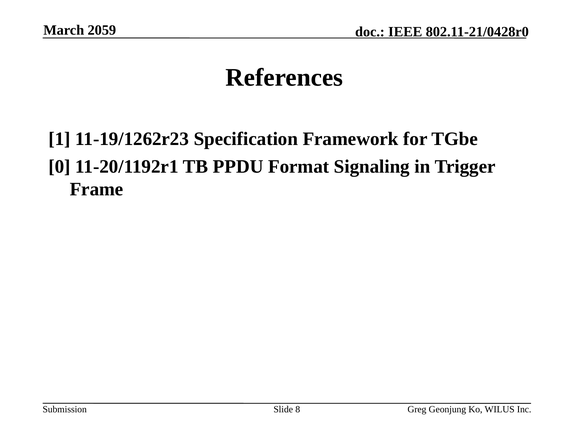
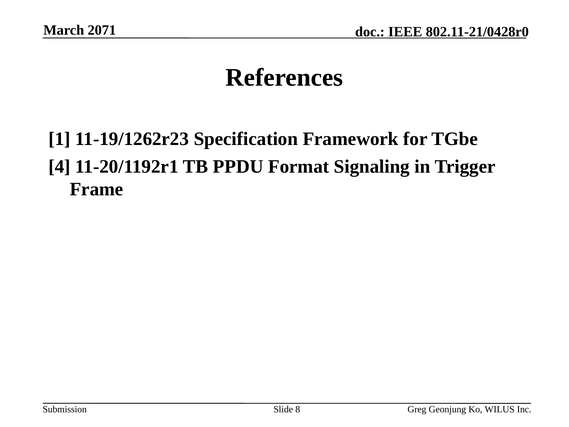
2059: 2059 -> 2071 (102, 30)
0: 0 -> 4 (59, 166)
